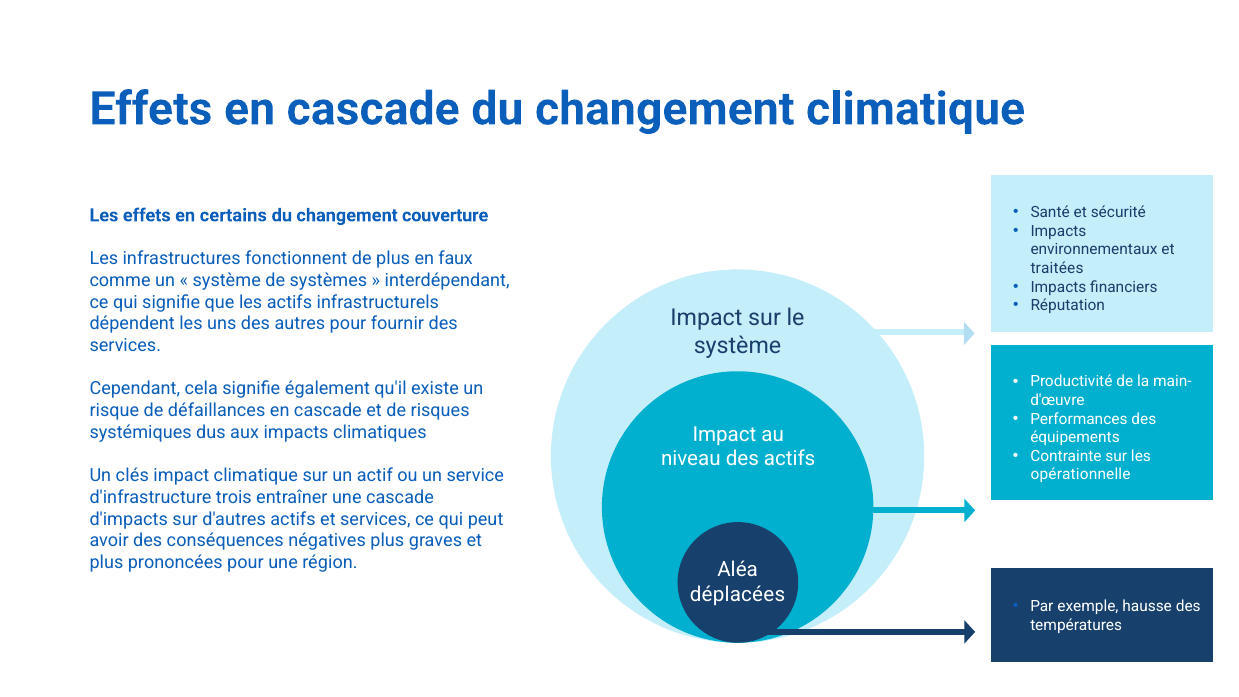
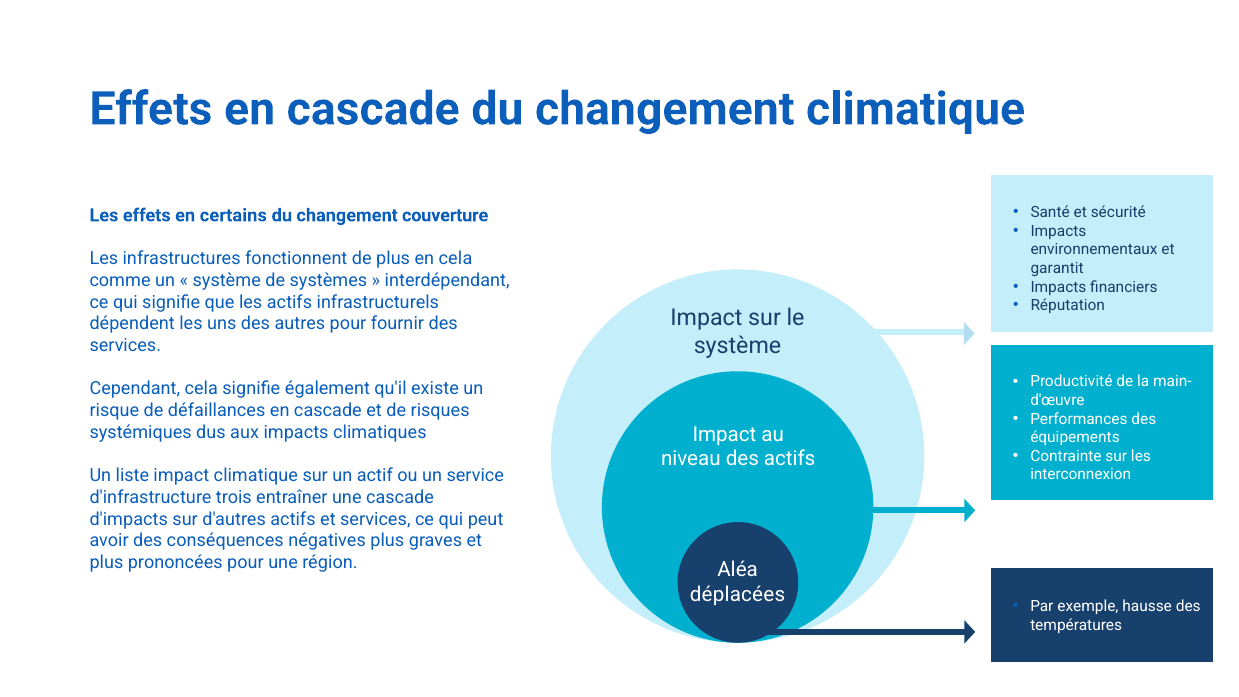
en faux: faux -> cela (455, 259)
traitées: traitées -> garantit (1057, 268)
clés: clés -> liste (132, 476)
opérationnelle: opérationnelle -> interconnexion (1081, 475)
